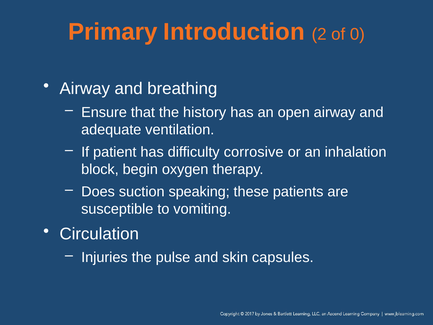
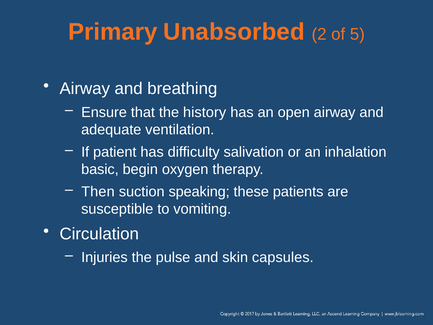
Introduction: Introduction -> Unabsorbed (234, 32)
0: 0 -> 5 (357, 34)
corrosive: corrosive -> salivation (254, 152)
block: block -> basic (100, 169)
Does: Does -> Then (98, 192)
